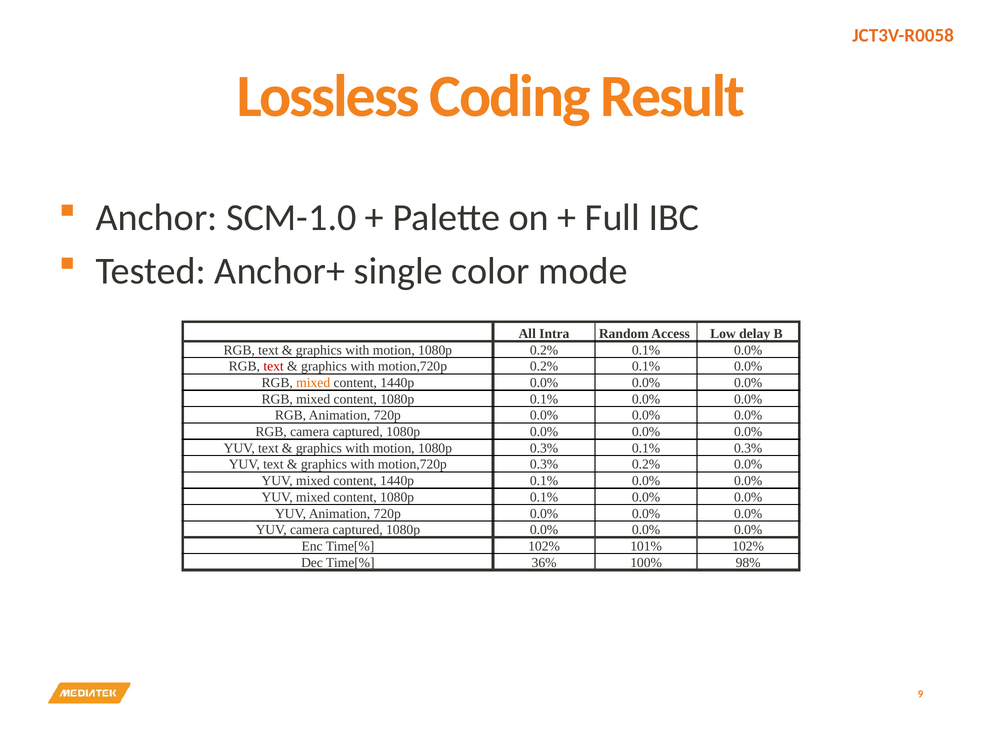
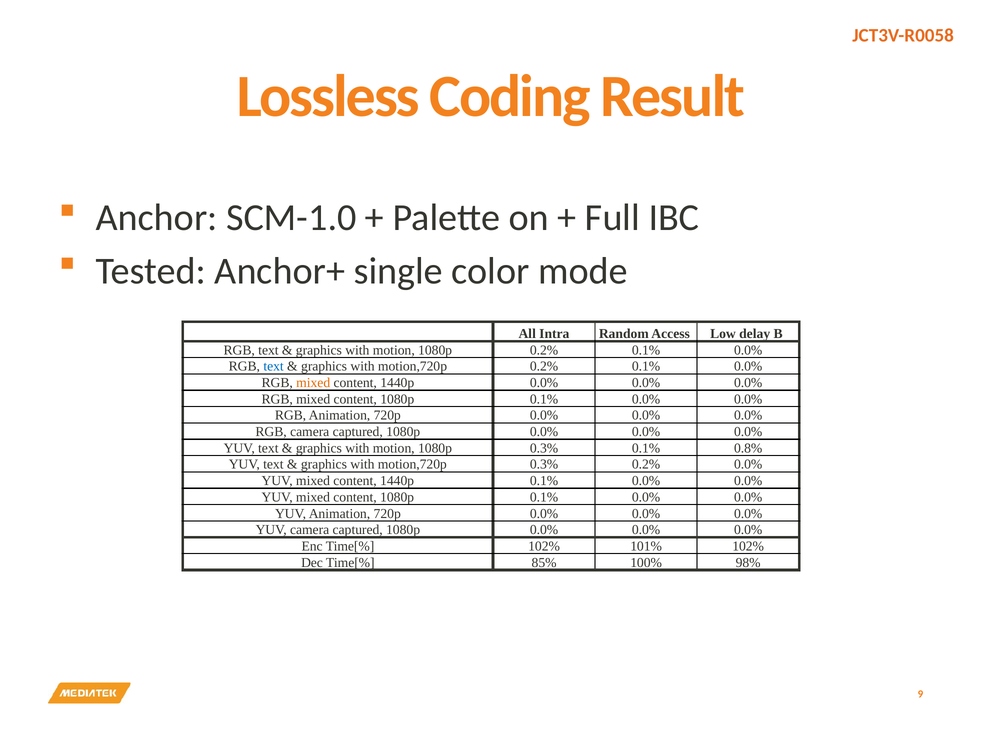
text colour: red -> blue (274, 367)
0.1% 0.3%: 0.3% -> 0.8% (748, 448)
36%: 36% -> 85% (544, 563)
